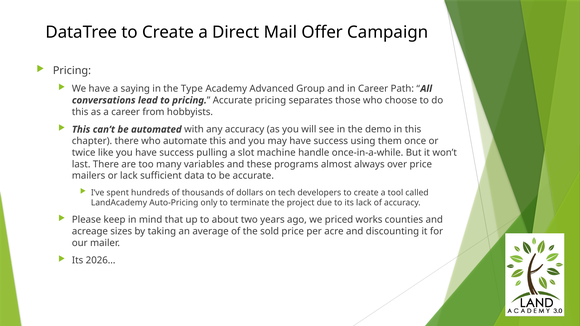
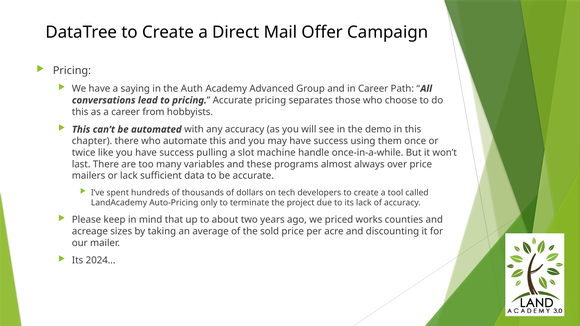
Type: Type -> Auth (192, 89)
2026…: 2026… -> 2024… (101, 261)
